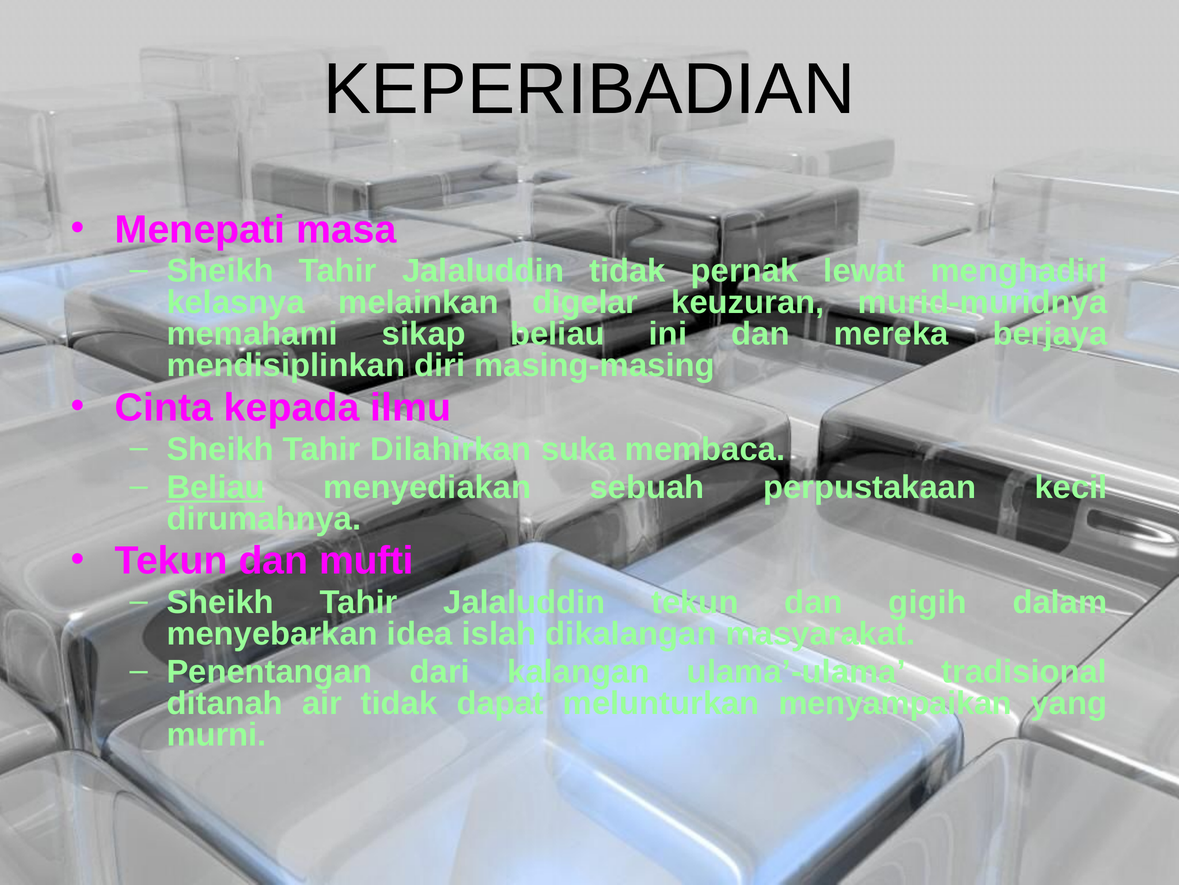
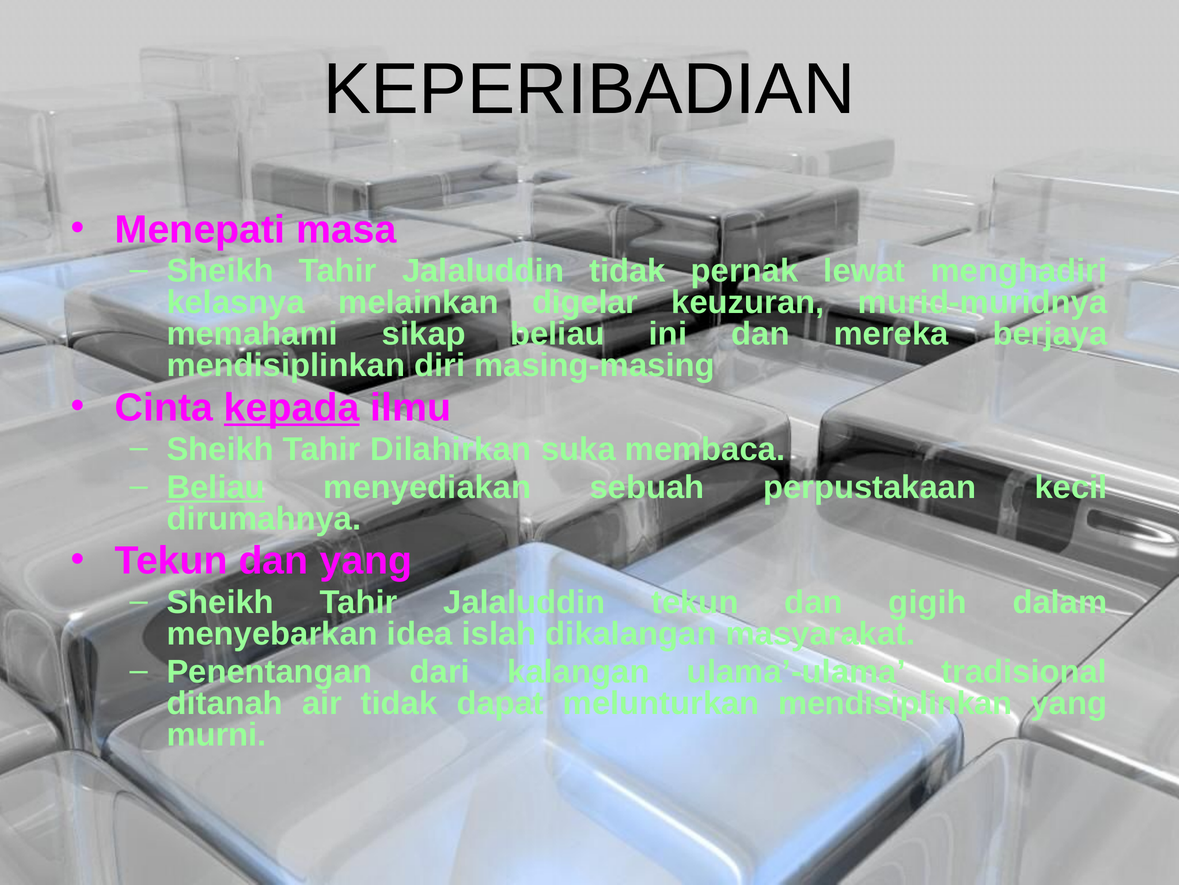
kepada underline: none -> present (292, 407)
dan mufti: mufti -> yang (366, 561)
melunturkan menyampaikan: menyampaikan -> mendisiplinkan (895, 703)
